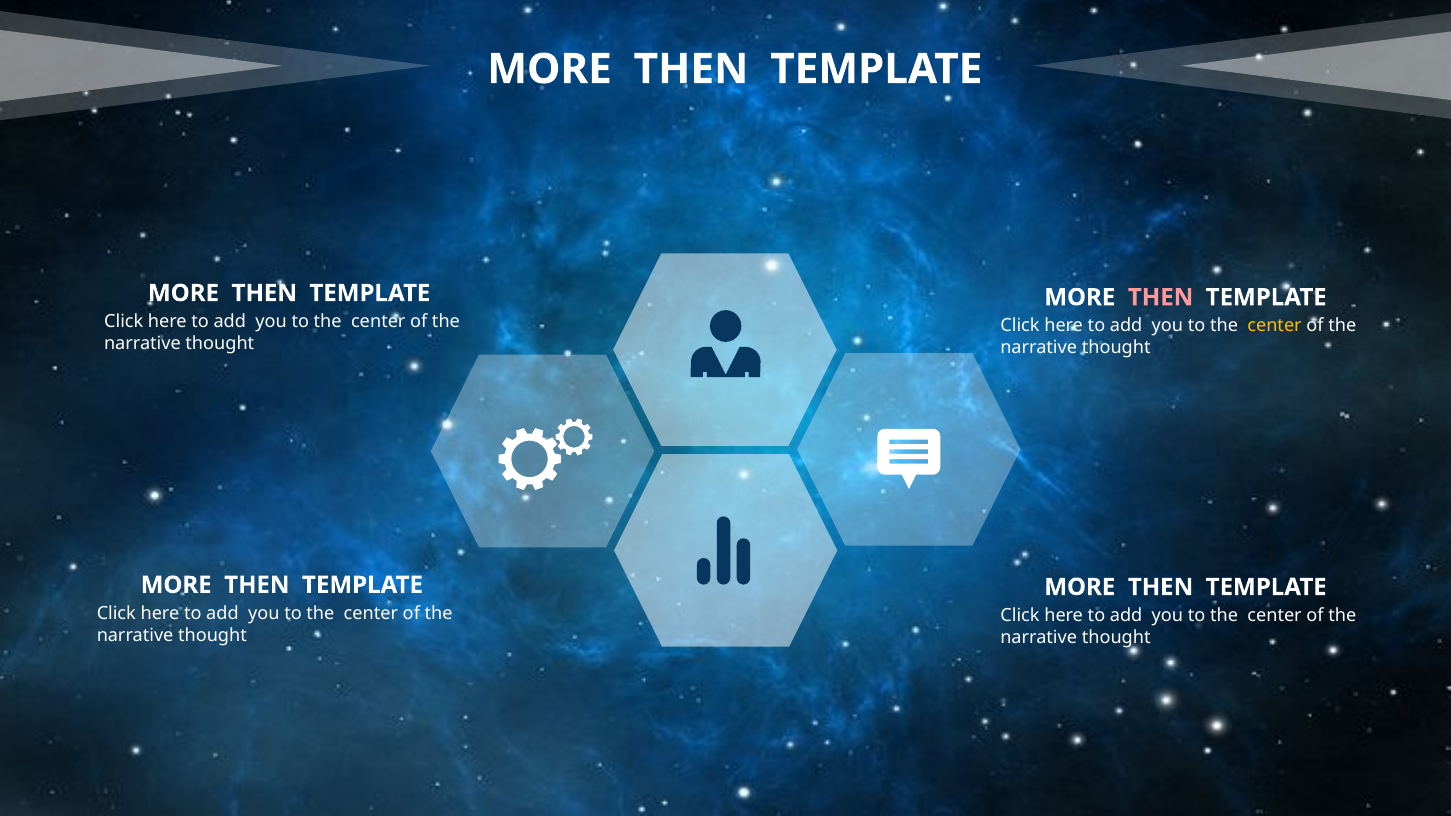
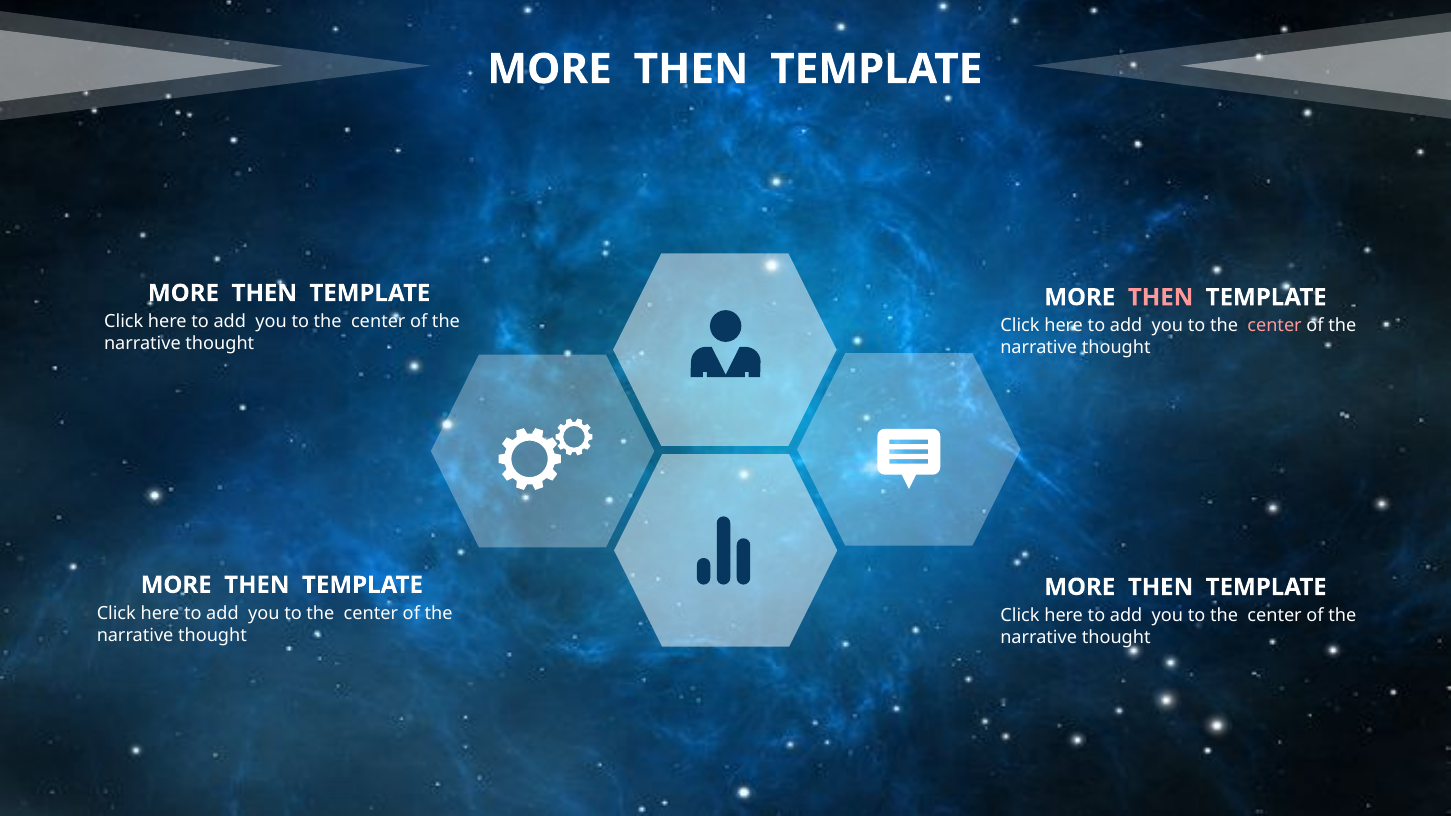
center colour: yellow -> pink (1275, 326)
